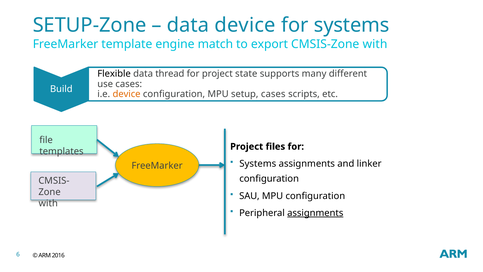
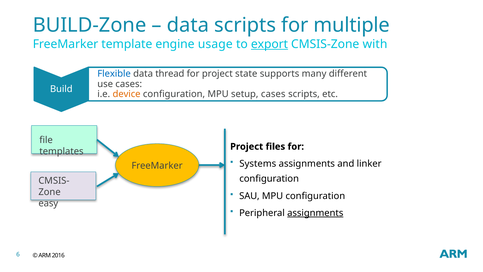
SETUP-Zone: SETUP-Zone -> BUILD-Zone (90, 25)
data device: device -> scripts (245, 25)
for systems: systems -> multiple (352, 25)
match: match -> usage (215, 44)
export underline: none -> present (269, 44)
Flexible colour: black -> blue (114, 74)
with: with -> easy (48, 203)
